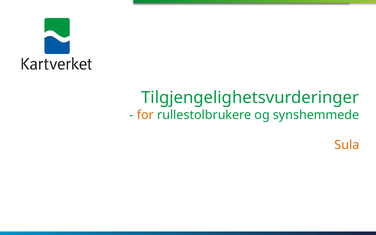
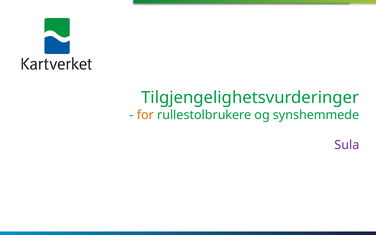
Sula colour: orange -> purple (347, 145)
